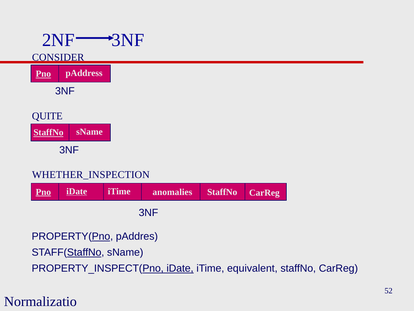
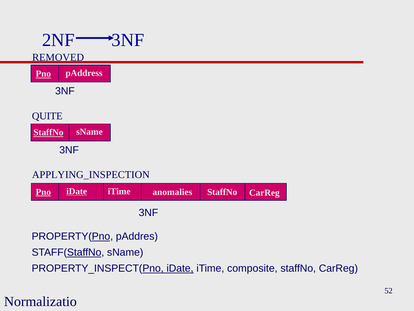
CONSIDER: CONSIDER -> REMOVED (58, 57)
WHETHER_INSPECTION: WHETHER_INSPECTION -> APPLYING_INSPECTION (91, 175)
equivalent: equivalent -> composite (252, 268)
